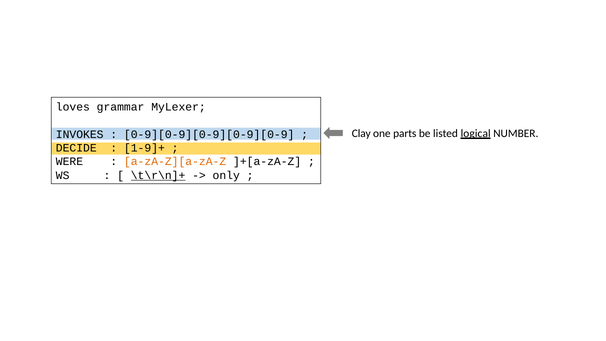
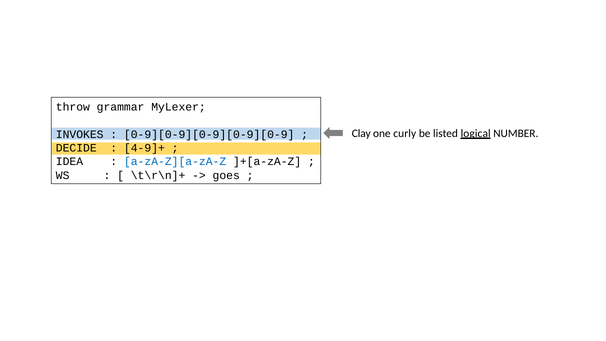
loves: loves -> throw (73, 107)
parts: parts -> curly (405, 133)
1-9]+: 1-9]+ -> 4-9]+ (144, 148)
WERE: WERE -> IDEA (69, 162)
a-zA-Z][a-zA-Z colour: orange -> blue (175, 162)
\t\r\n]+ underline: present -> none (158, 175)
only: only -> goes (226, 175)
